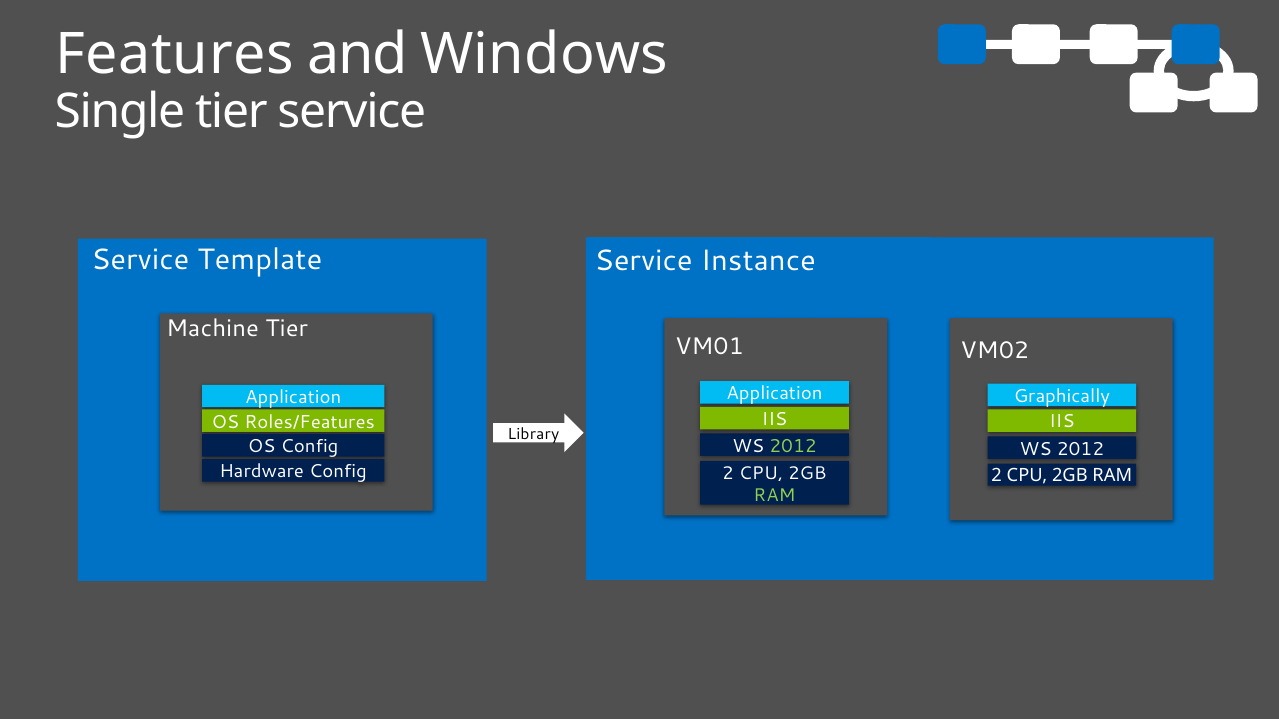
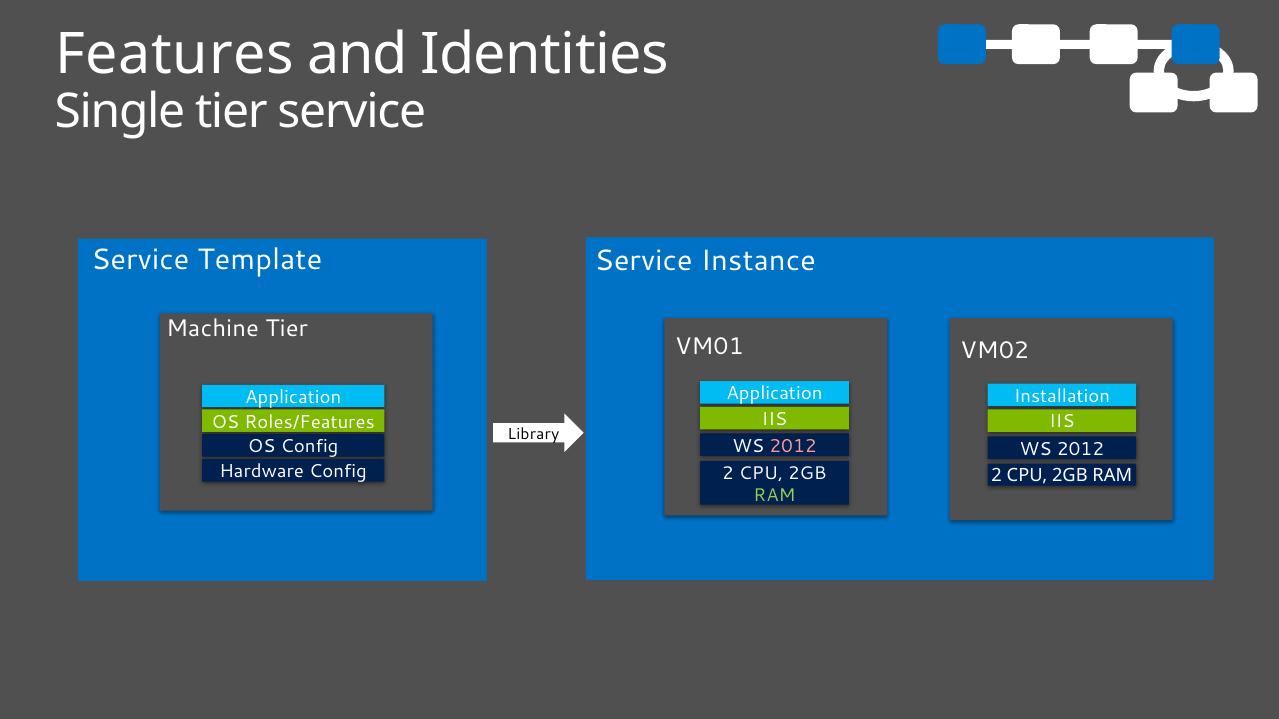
Windows: Windows -> Identities (545, 55)
Graphically: Graphically -> Installation (1062, 396)
2012 colour: light green -> pink (793, 446)
